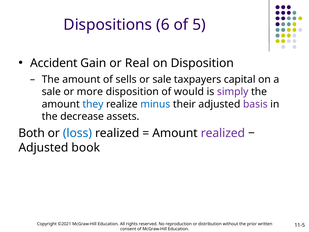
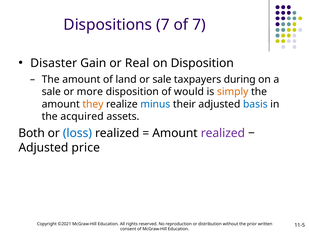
Dispositions 6: 6 -> 7 (163, 25)
of 5: 5 -> 7 (199, 25)
Accident: Accident -> Disaster (54, 63)
sells: sells -> land (126, 79)
capital: capital -> during (240, 79)
simply colour: purple -> orange (233, 92)
they colour: blue -> orange (93, 104)
basis colour: purple -> blue (255, 104)
decrease: decrease -> acquired (82, 116)
book: book -> price (86, 147)
